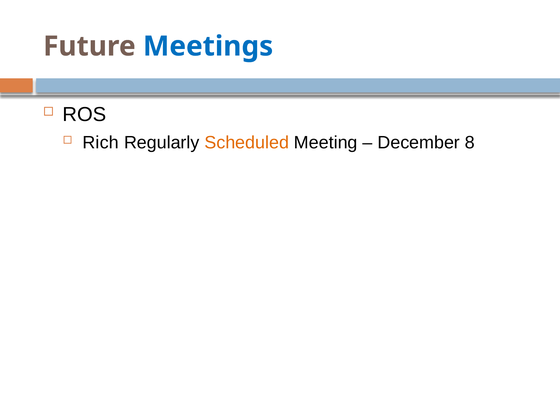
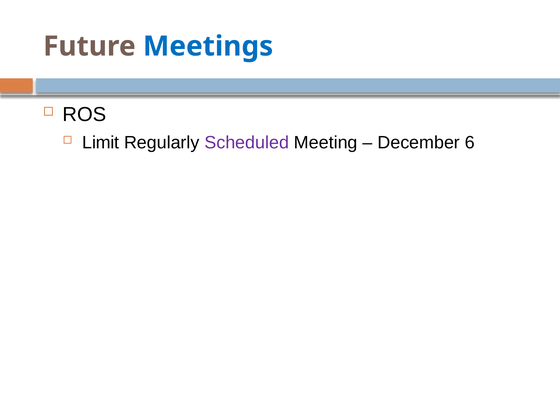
Rich: Rich -> Limit (101, 142)
Scheduled colour: orange -> purple (247, 142)
8: 8 -> 6 (470, 142)
